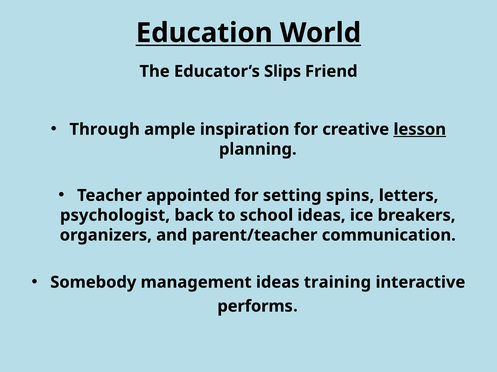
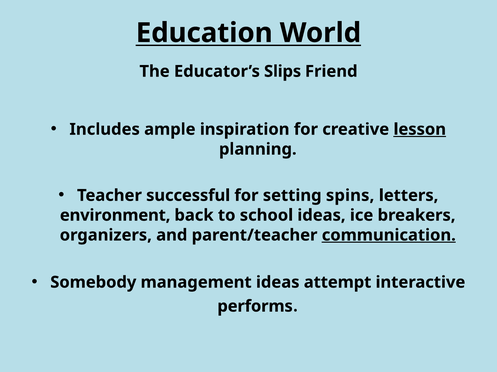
Through: Through -> Includes (105, 130)
appointed: appointed -> successful (188, 196)
psychologist: psychologist -> environment (115, 216)
communication underline: none -> present (389, 236)
training: training -> attempt (338, 283)
